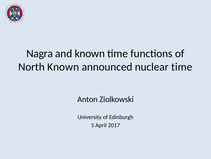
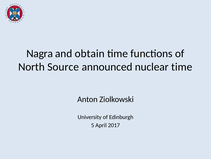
and known: known -> obtain (90, 53)
North Known: Known -> Source (63, 67)
